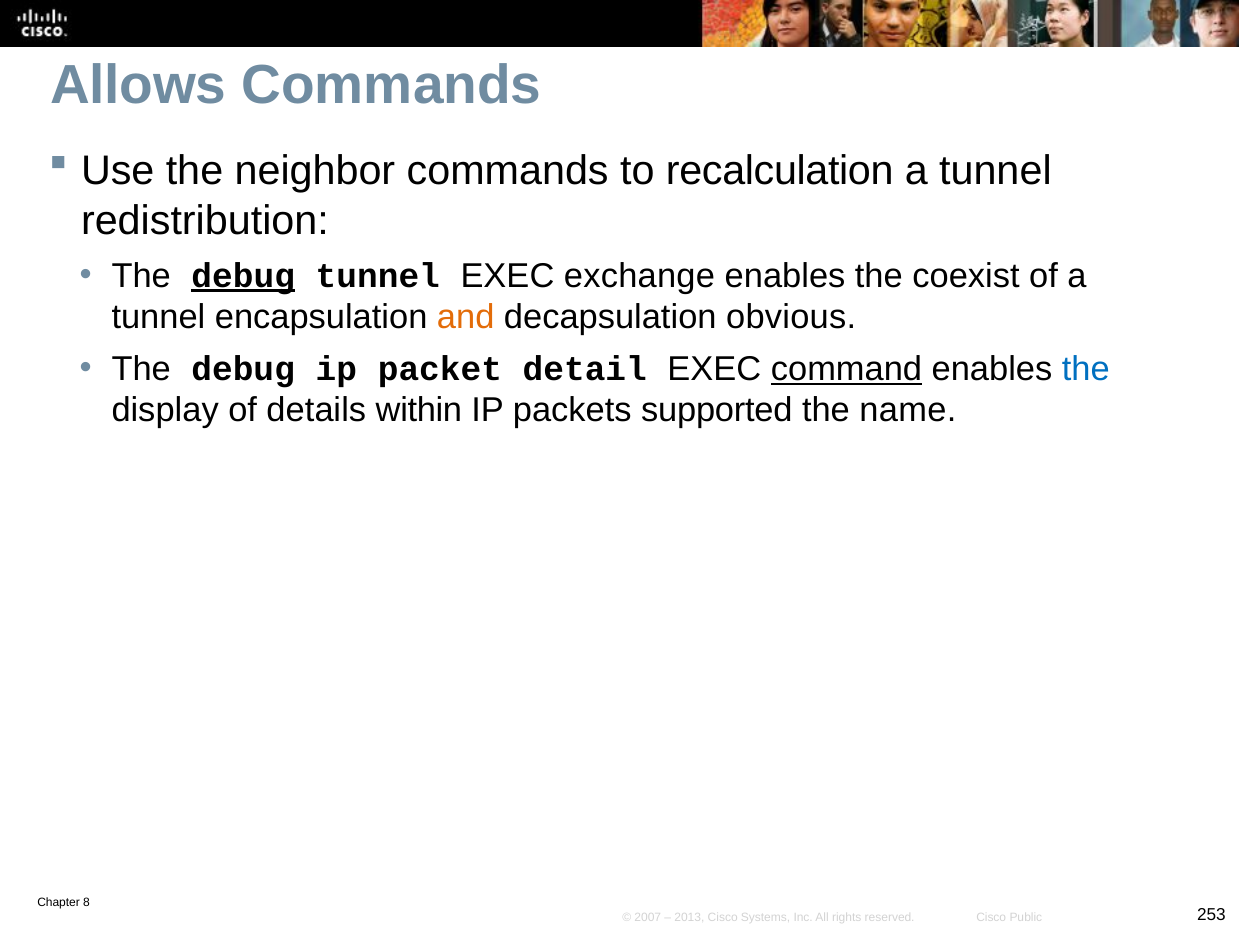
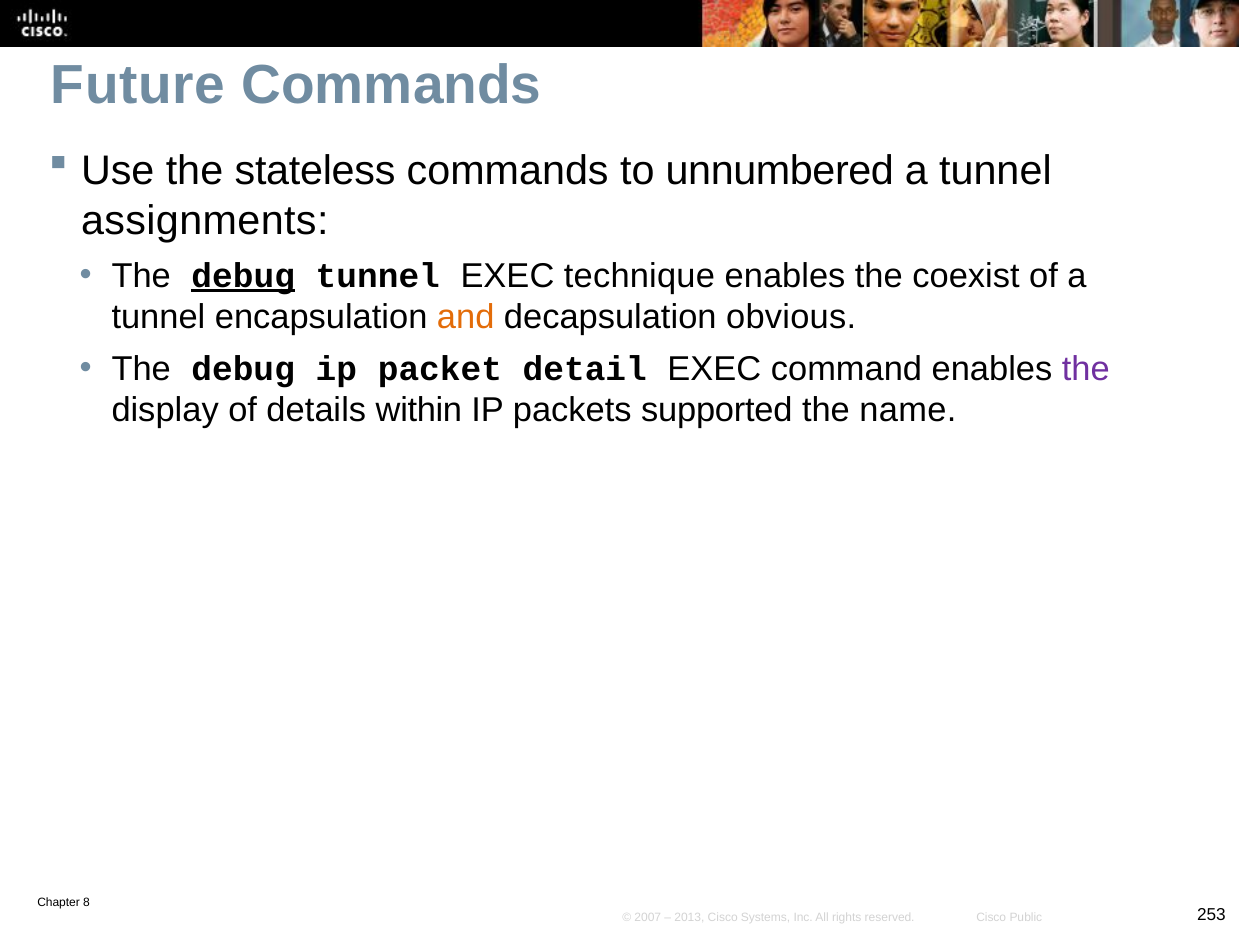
Allows: Allows -> Future (138, 85)
neighbor: neighbor -> stateless (315, 171)
recalculation: recalculation -> unnumbered (780, 171)
redistribution: redistribution -> assignments (205, 220)
exchange: exchange -> technique (639, 276)
command underline: present -> none (846, 369)
the colour: blue -> purple (1086, 369)
